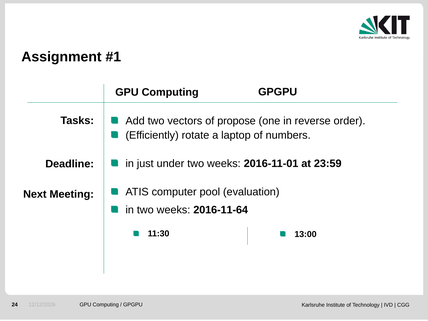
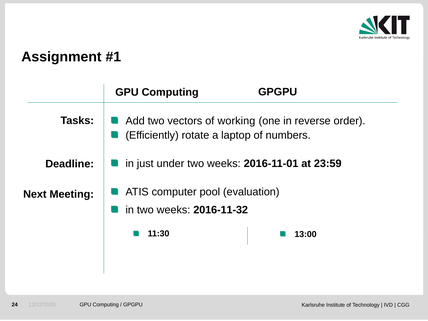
propose: propose -> working (236, 121)
2016-11-64: 2016-11-64 -> 2016-11-32 (221, 210)
